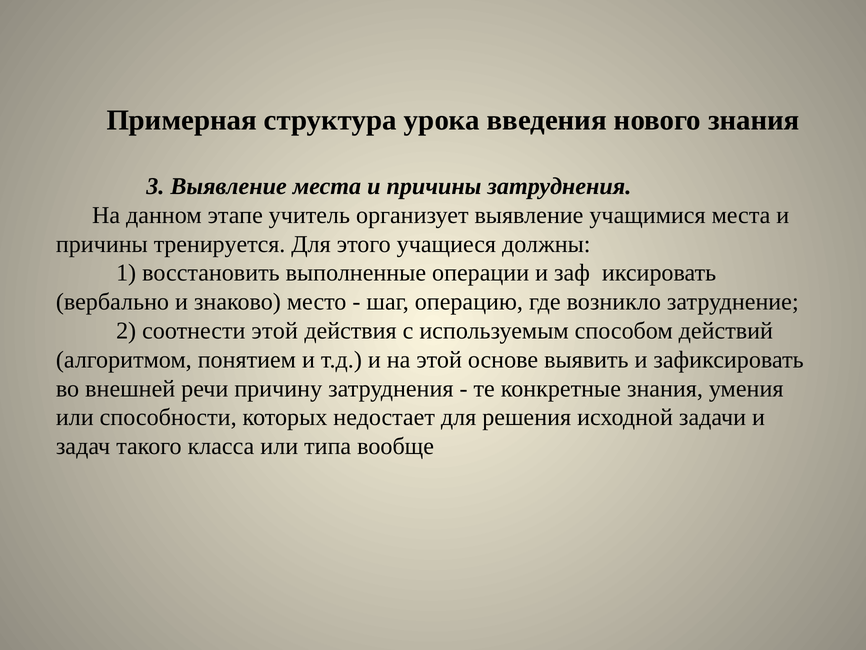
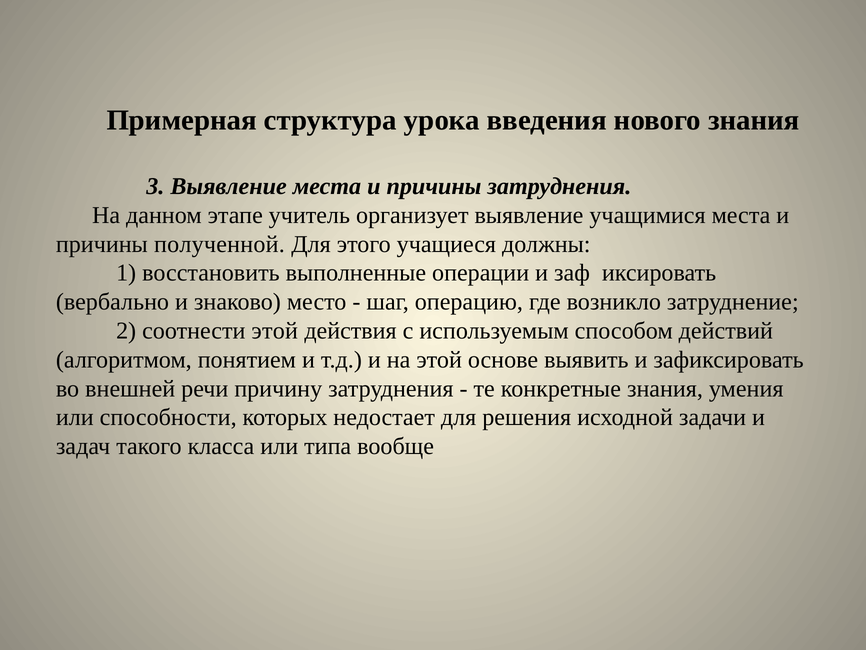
тренируется: тренируется -> полученной (219, 244)
